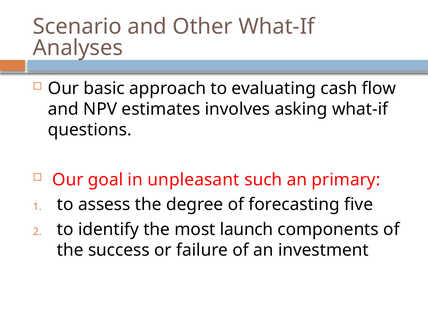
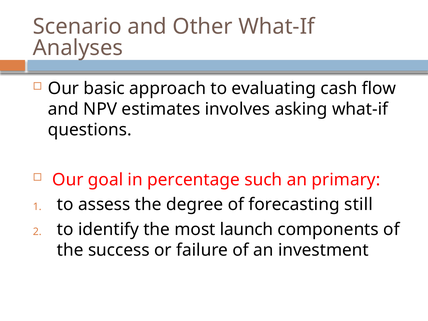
unpleasant: unpleasant -> percentage (194, 180)
five: five -> still (359, 205)
